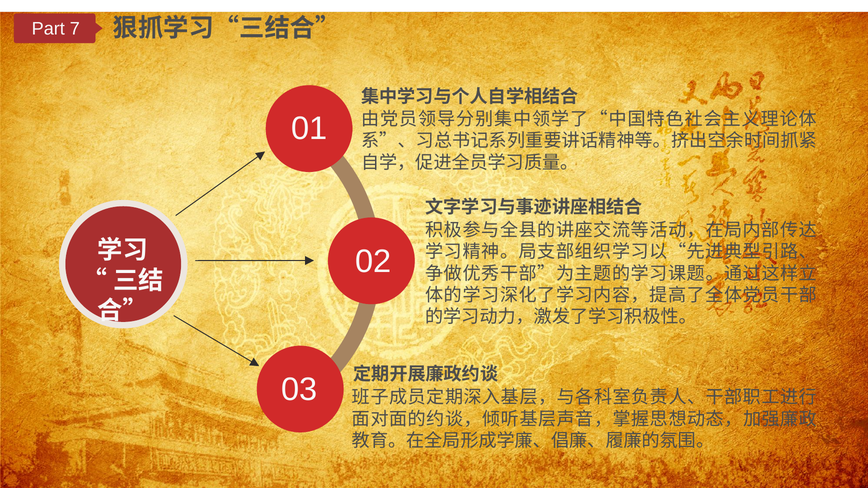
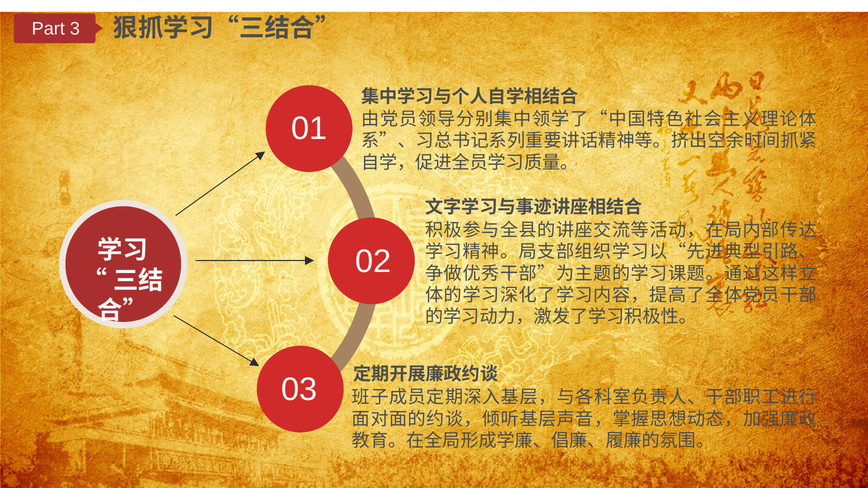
7: 7 -> 3 (75, 29)
